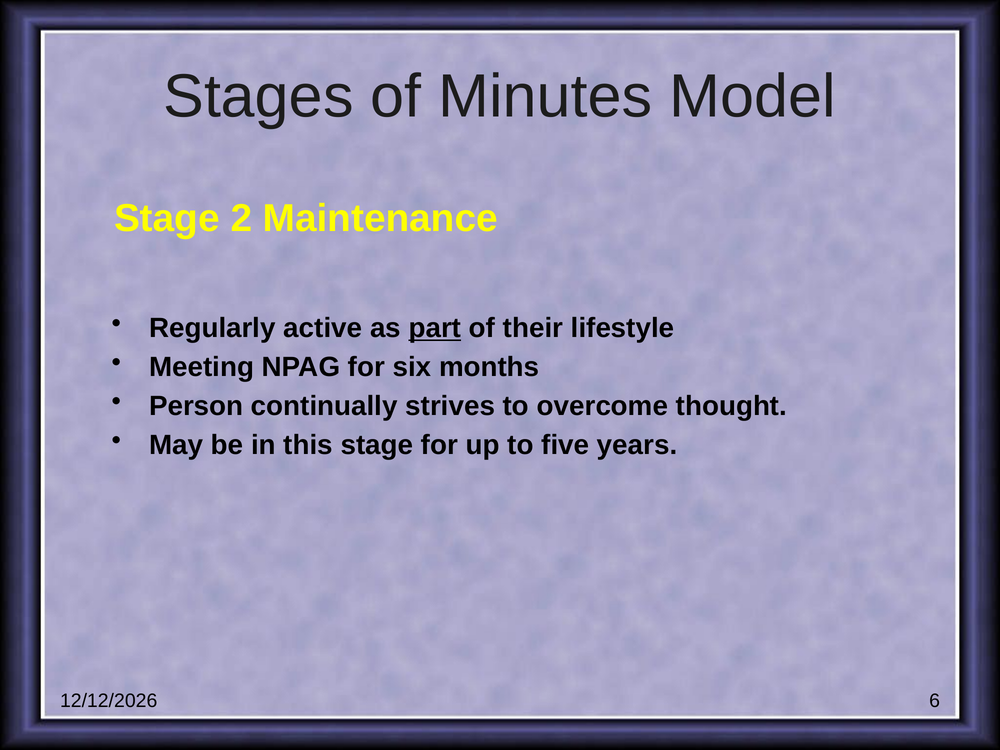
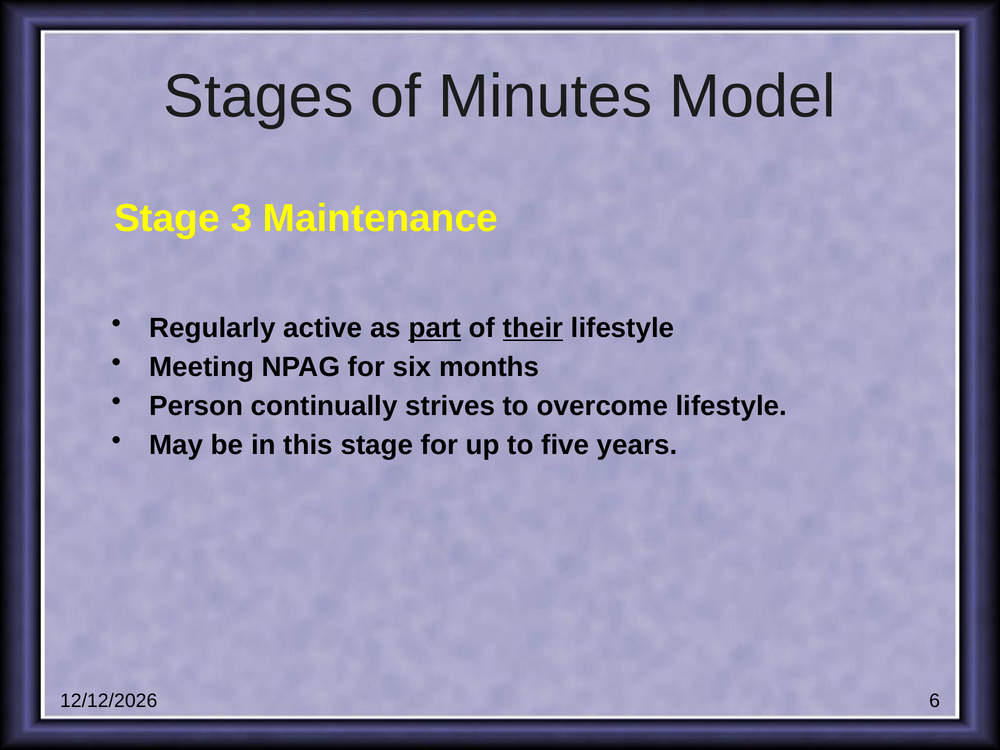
2: 2 -> 3 (241, 218)
their underline: none -> present (533, 328)
overcome thought: thought -> lifestyle (731, 406)
